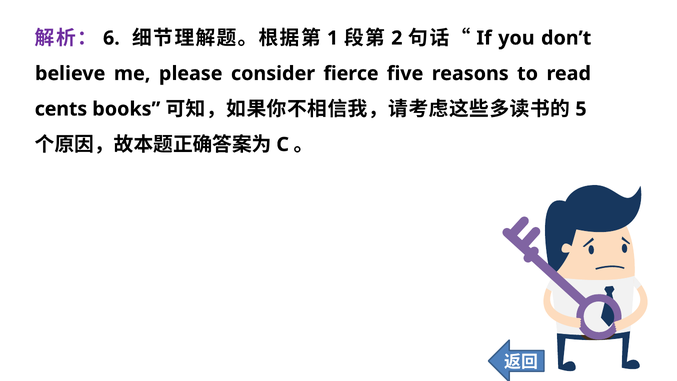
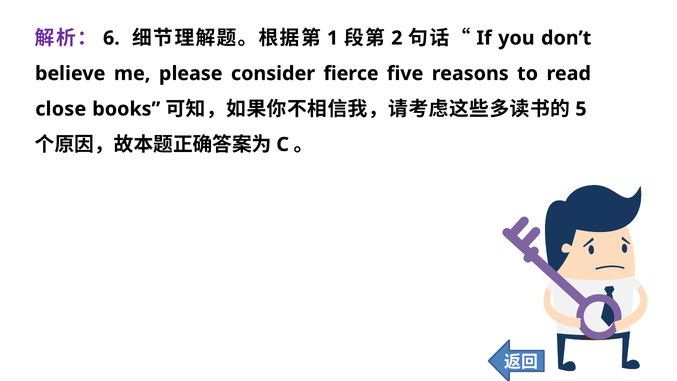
cents: cents -> close (61, 109)
